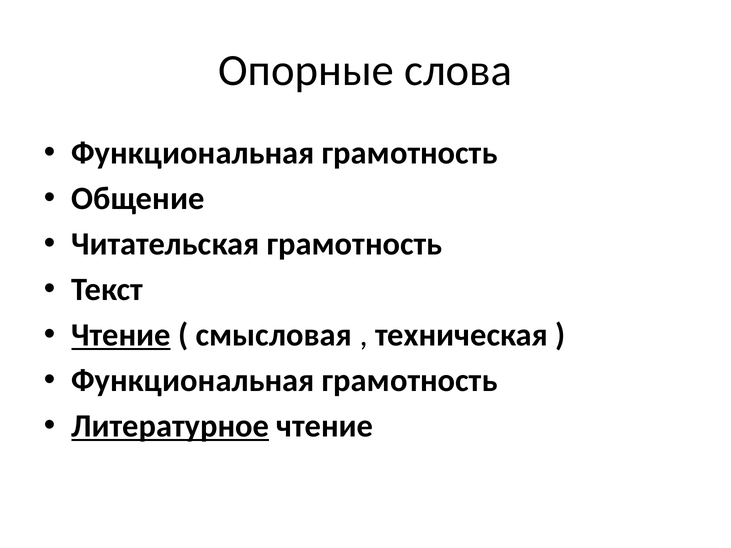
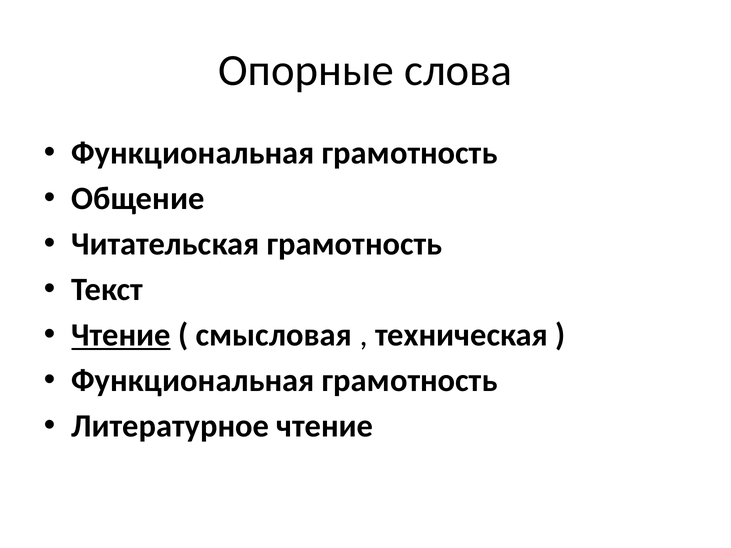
Литературное underline: present -> none (170, 426)
